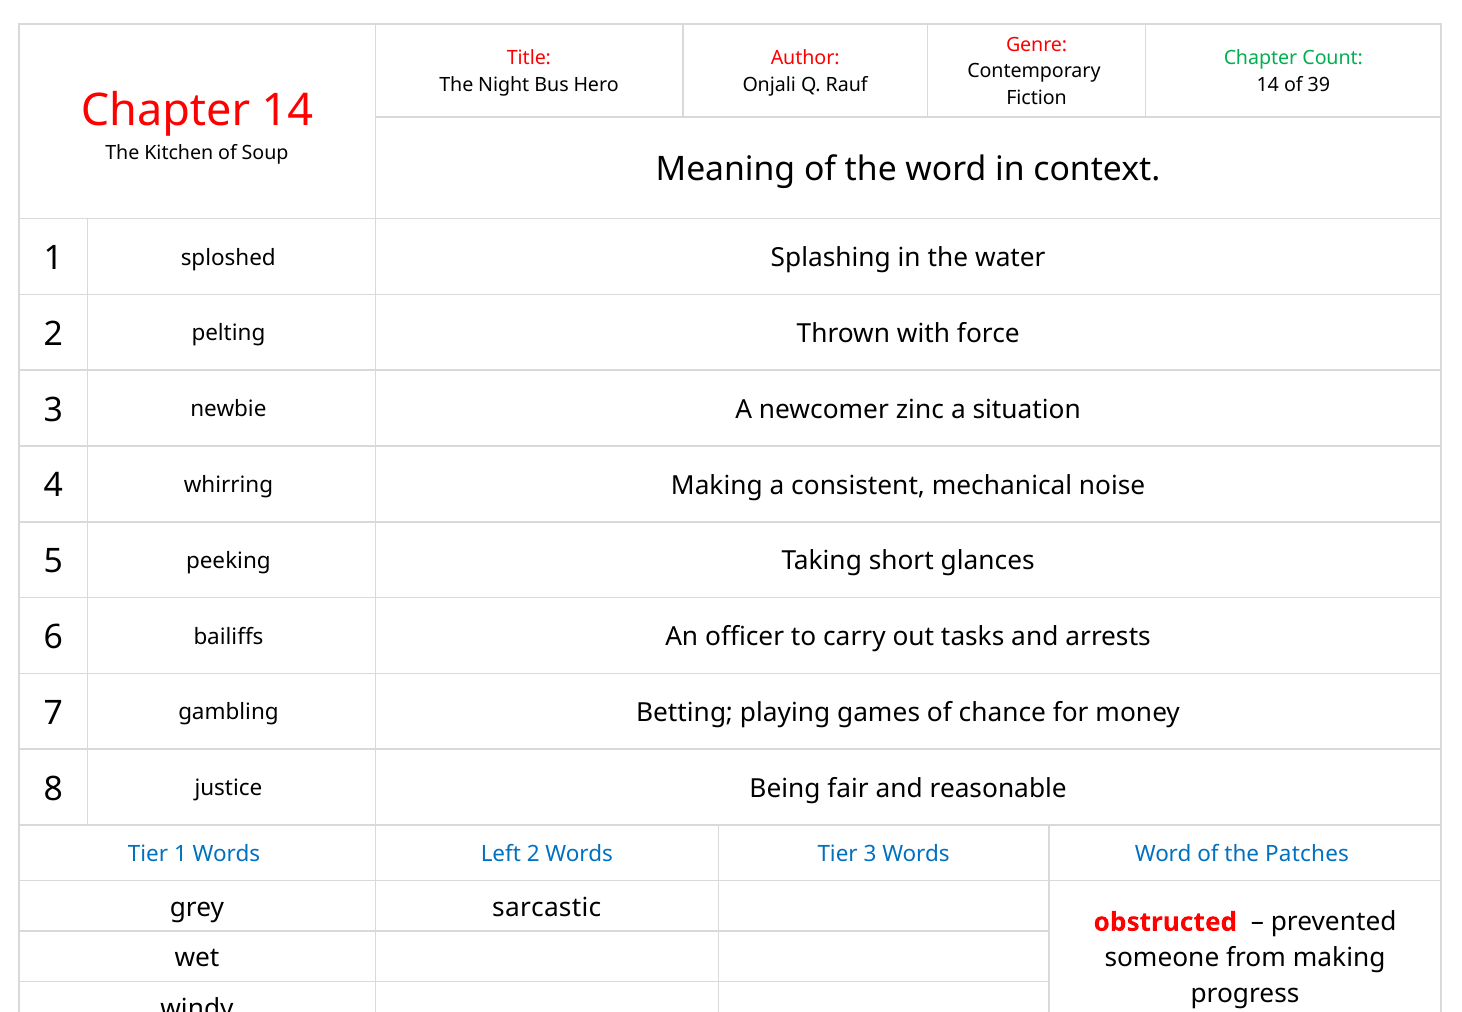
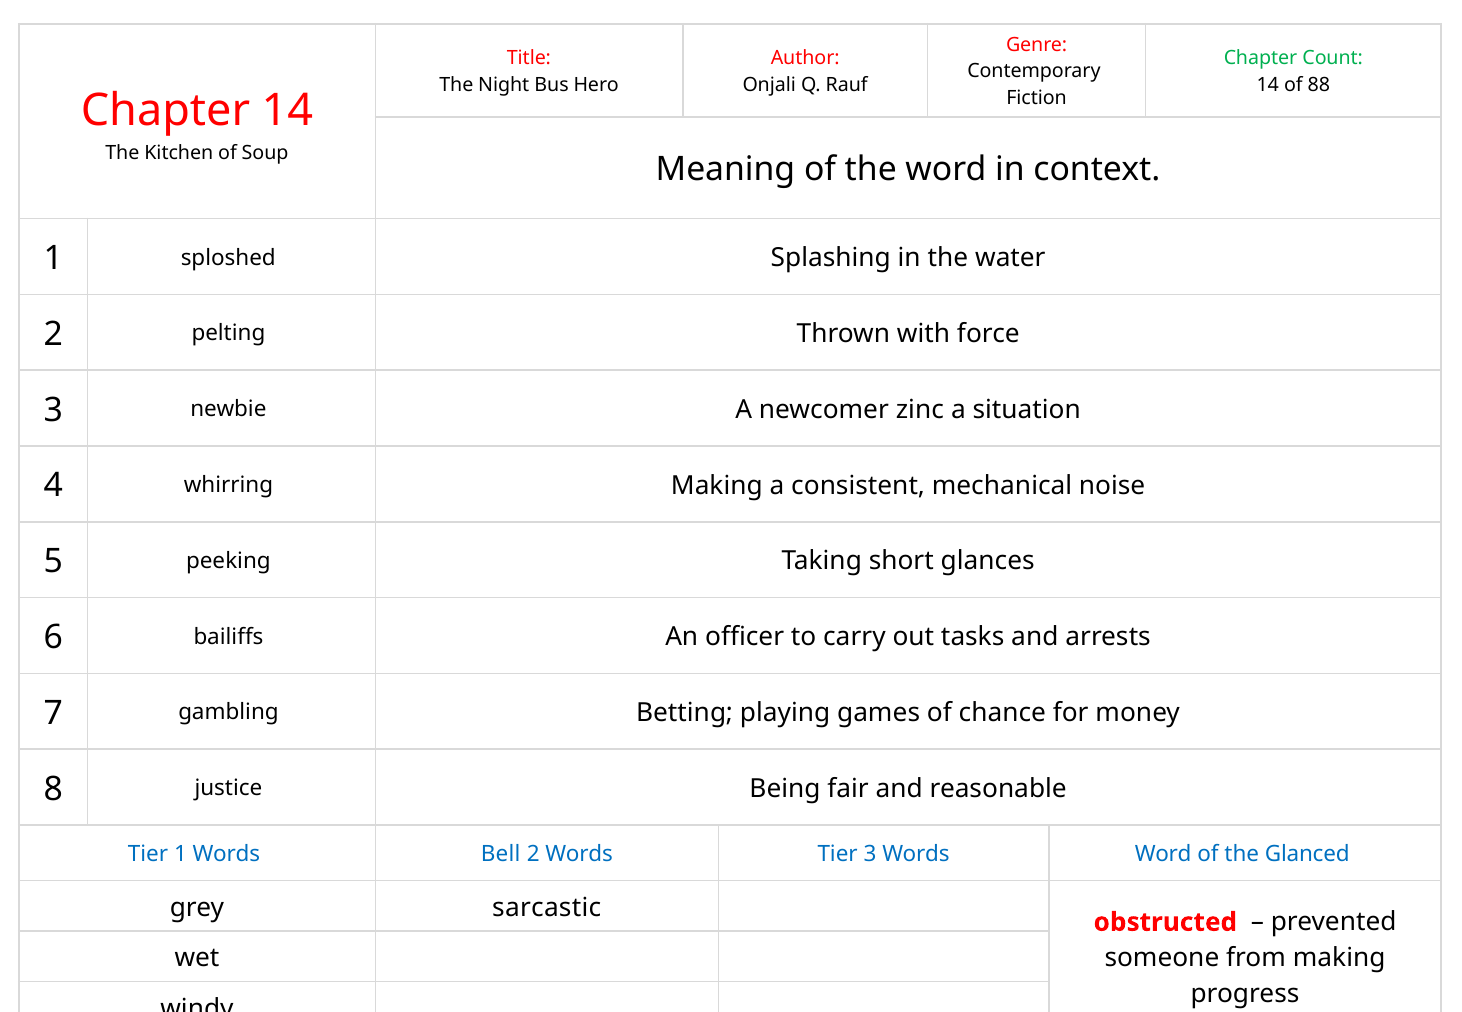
39: 39 -> 88 (1319, 85)
Left: Left -> Bell (501, 854)
Patches: Patches -> Glanced (1307, 854)
